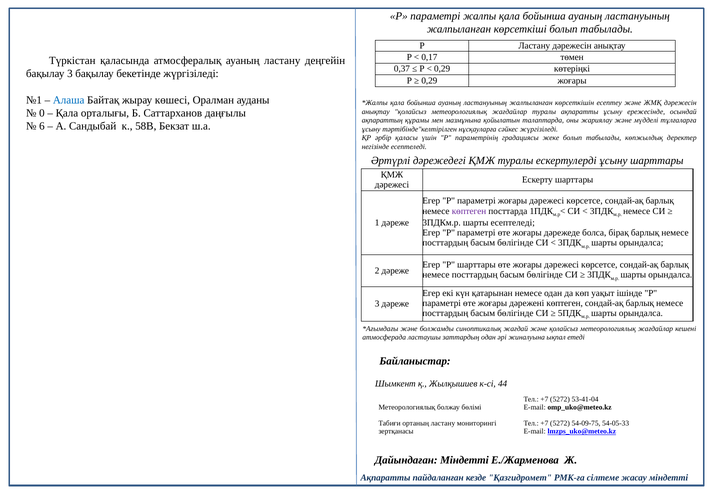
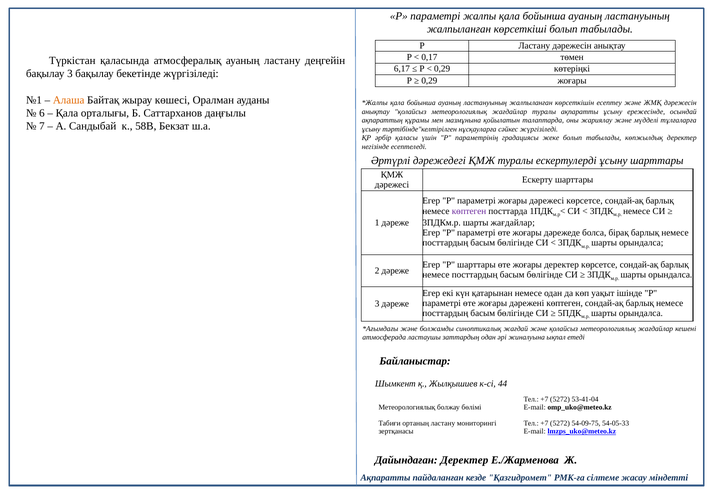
0,37: 0,37 -> 6,17 (402, 69)
Алаша colour: blue -> orange (69, 100)
0: 0 -> 6 (42, 113)
6: 6 -> 7 (42, 126)
шарты есептеледі: есептеледі -> жағдайлар (513, 222)
өте жоғары дәрежесі: дәрежесі -> деректер (562, 265)
Дайындаған Міндетті: Міндетті -> Деректер (464, 460)
